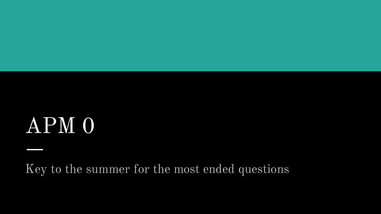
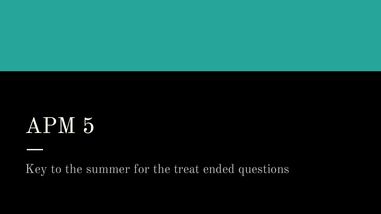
0: 0 -> 5 (89, 126)
most: most -> treat (187, 169)
